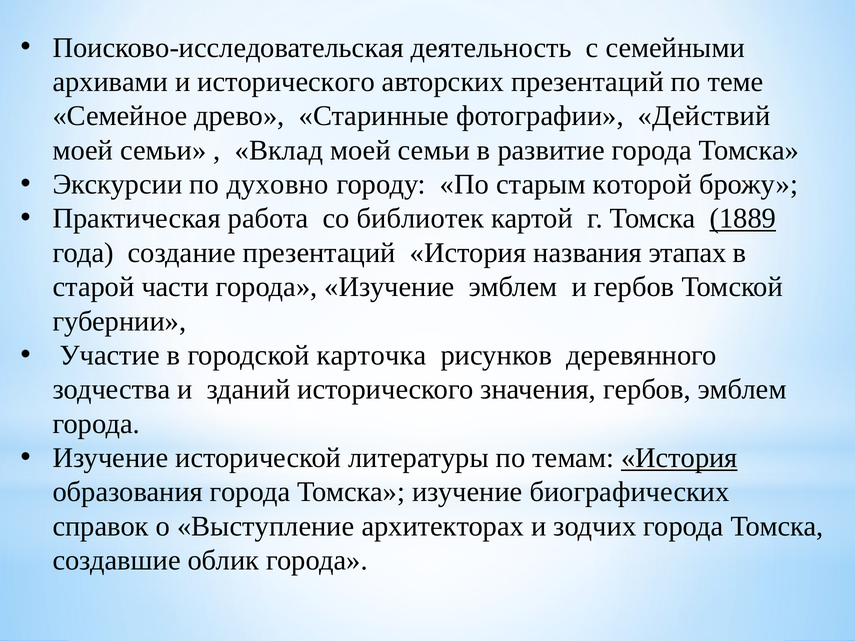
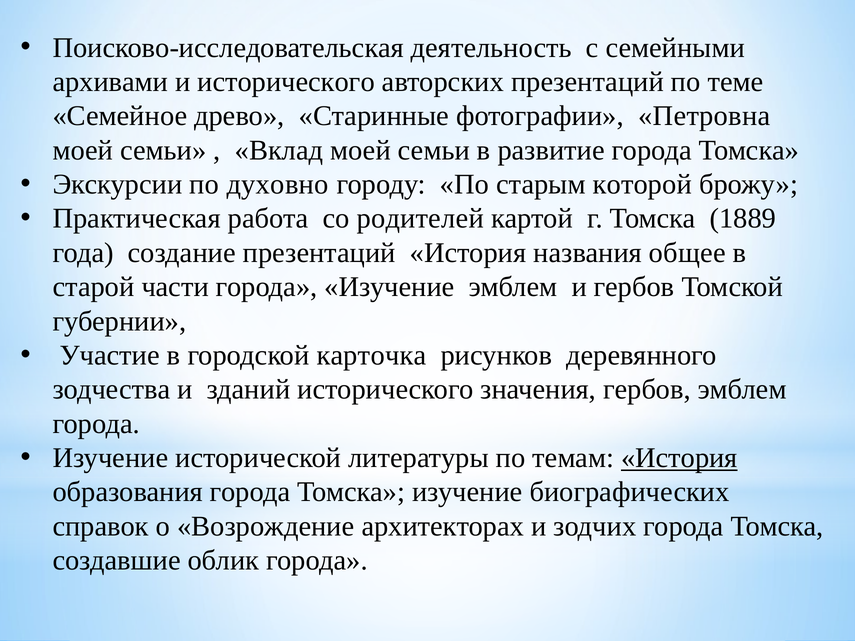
Действий: Действий -> Петровна (704, 116)
библиотек: библиотек -> родителей (420, 219)
1889 underline: present -> none (743, 219)
этапах: этапах -> общее (687, 253)
Выступление: Выступление -> Возрождение (266, 526)
